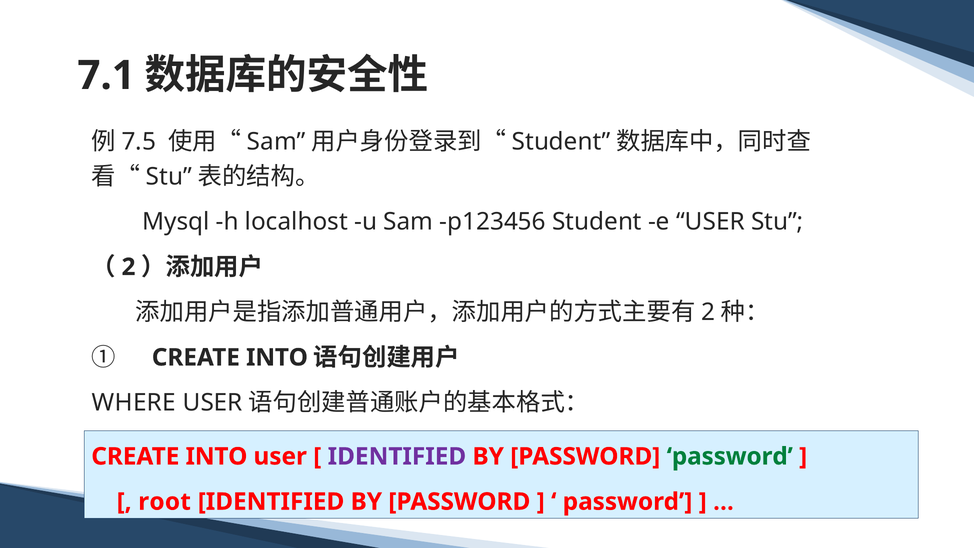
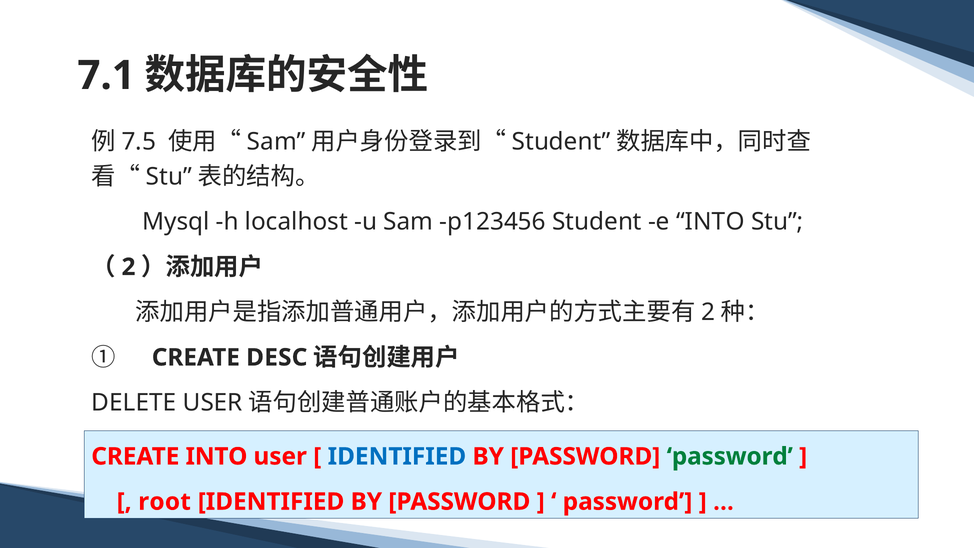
e USER: USER -> INTO (710, 222)
① CREATE INTO: INTO -> DESC (277, 357)
WHERE: WHERE -> DELETE (134, 403)
IDENTIFIED colour: purple -> blue (397, 456)
